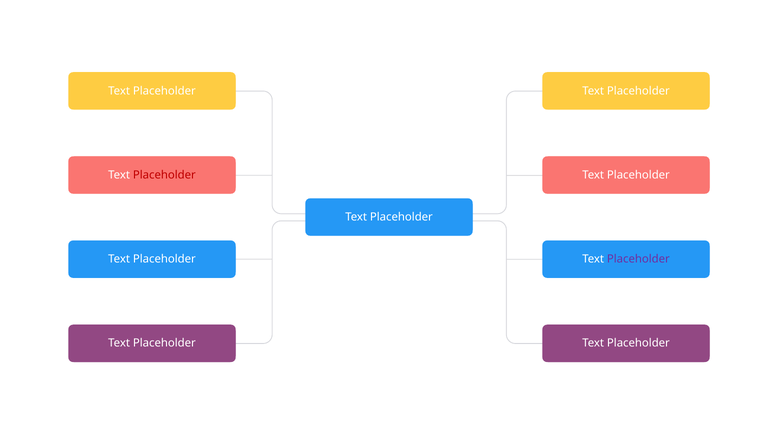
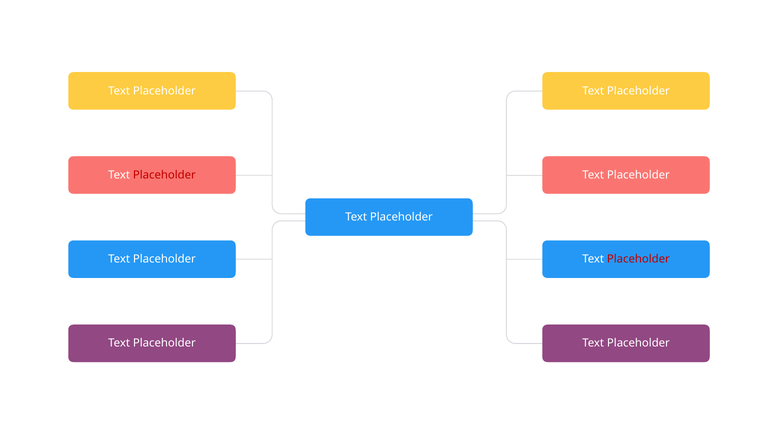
Placeholder colour: purple -> red (638, 259)
